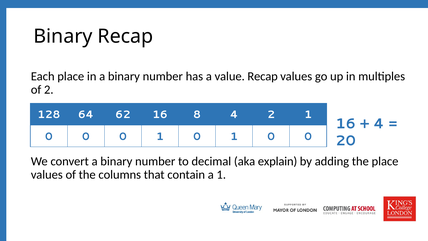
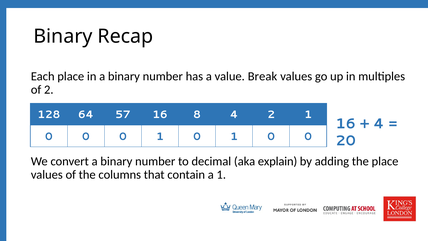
value Recap: Recap -> Break (262, 76)
62: 62 -> 57 (123, 115)
